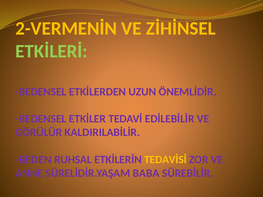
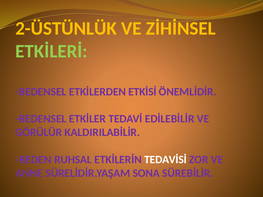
2-VERMENİN: 2-VERMENİN -> 2-ÜSTÜNLÜK (66, 29)
UZUN: UZUN -> ETKİSİ (142, 92)
TEDAVİSİ colour: yellow -> white (165, 160)
BABA: BABA -> SONA (146, 173)
